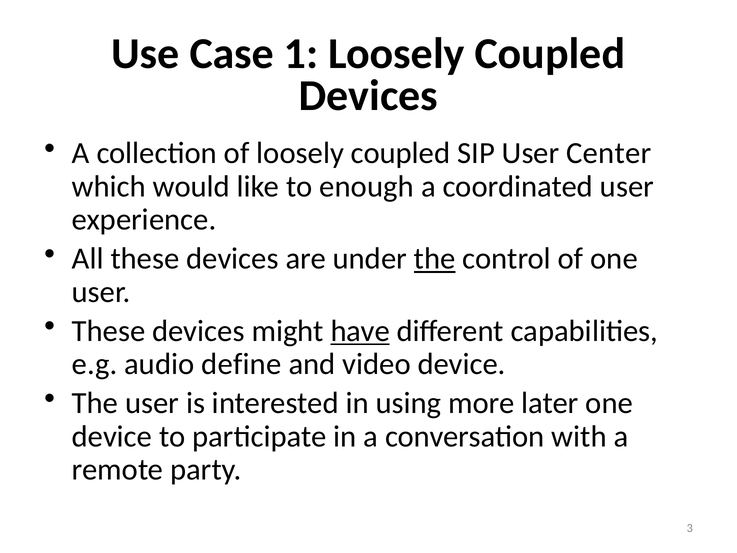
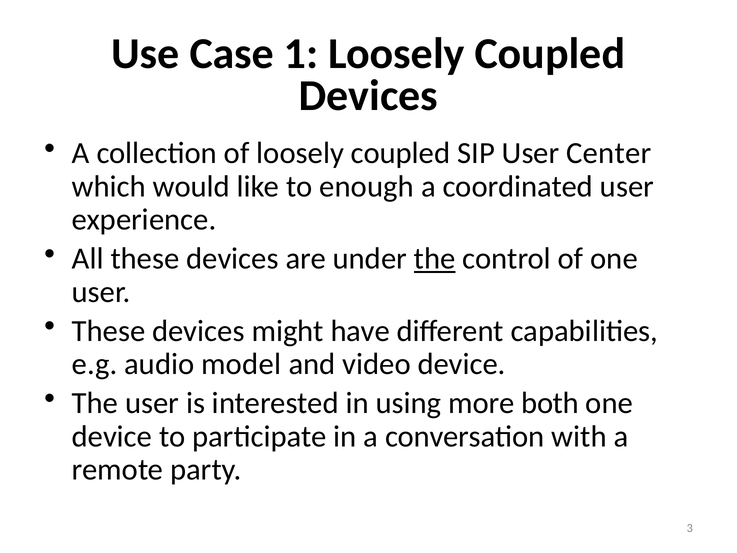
have underline: present -> none (360, 331)
define: define -> model (241, 364)
later: later -> both (550, 403)
